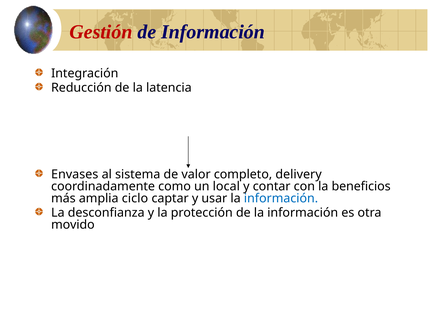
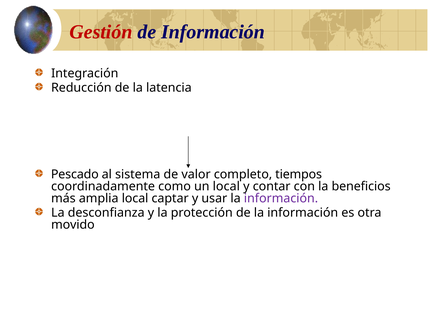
Envases: Envases -> Pescado (75, 174)
delivery: delivery -> tiempos (299, 174)
amplia ciclo: ciclo -> local (135, 198)
información colour: blue -> purple (281, 198)
